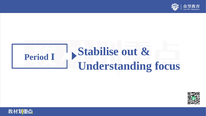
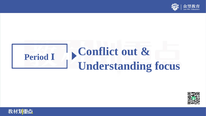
Stabilise: Stabilise -> Conflict (98, 51)
